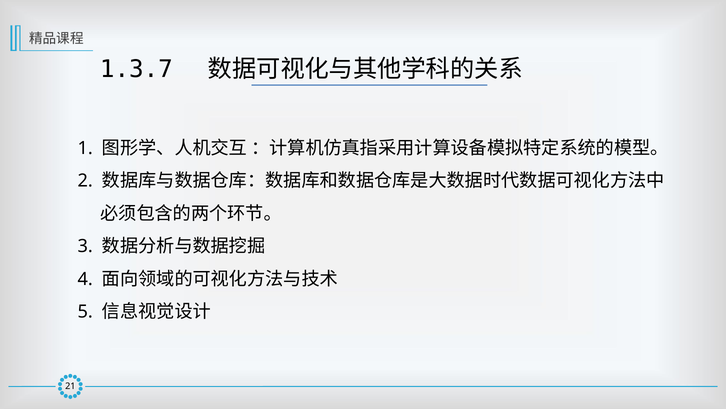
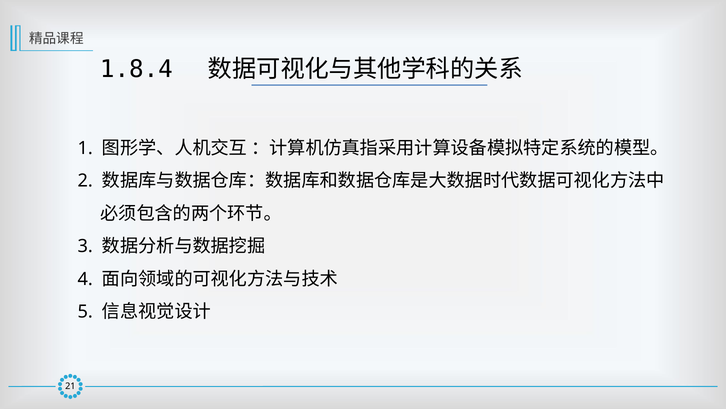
1.3.7: 1.3.7 -> 1.8.4 (136, 69)
